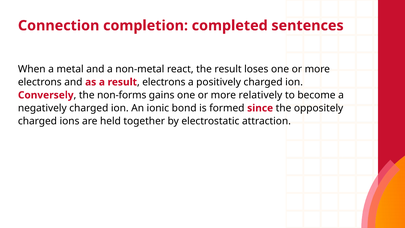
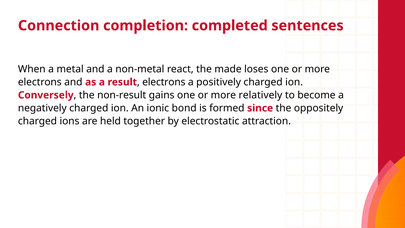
the result: result -> made (228, 69)
non-forms: non-forms -> non-result (122, 95)
